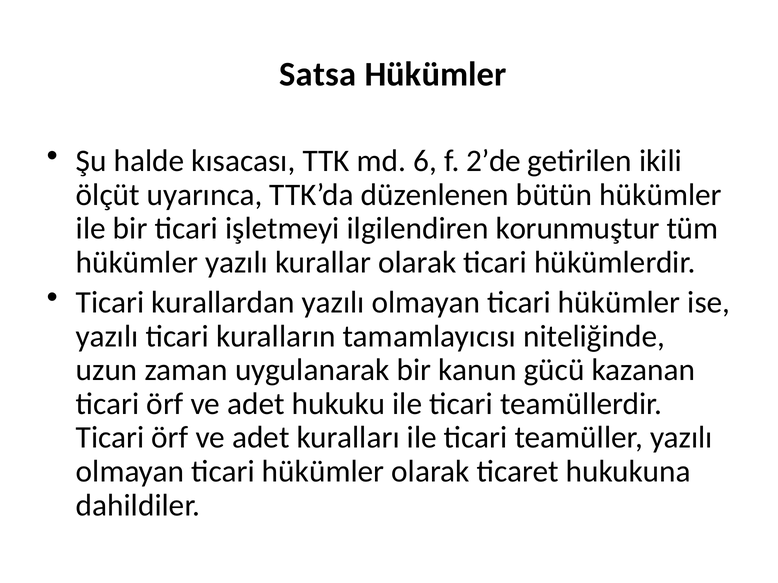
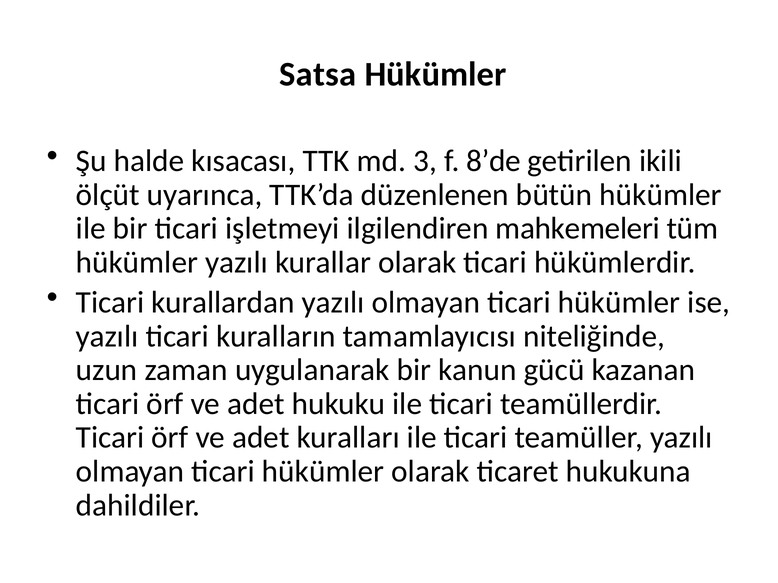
6: 6 -> 3 (425, 161)
2’de: 2’de -> 8’de (493, 161)
korunmuştur: korunmuştur -> mahkemeleri (578, 229)
